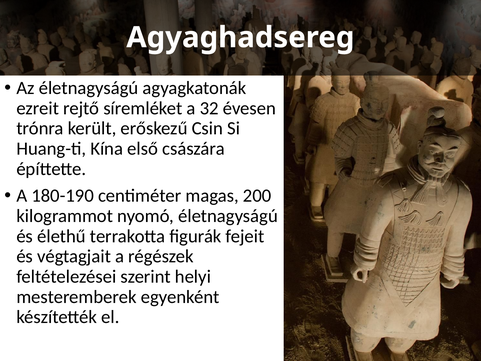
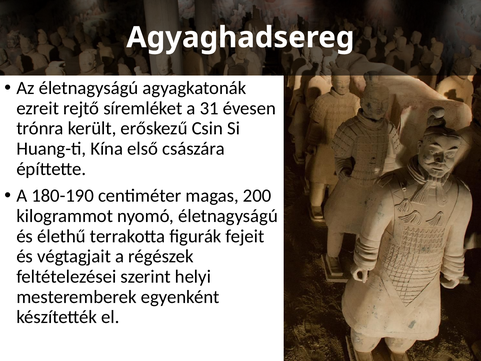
32: 32 -> 31 (209, 108)
